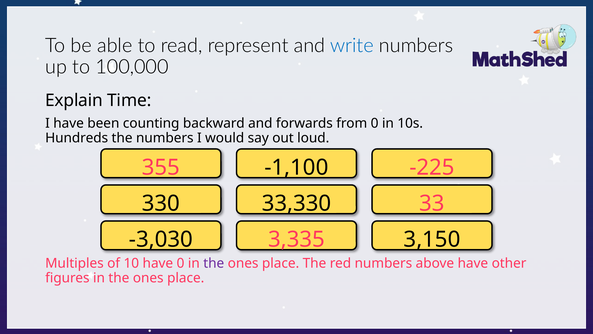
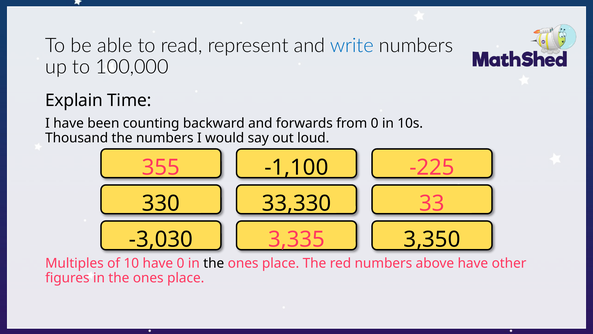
Hundreds: Hundreds -> Thousand (77, 138)
3,150: 3,150 -> 3,350 (432, 239)
the colour: purple -> black (214, 263)
